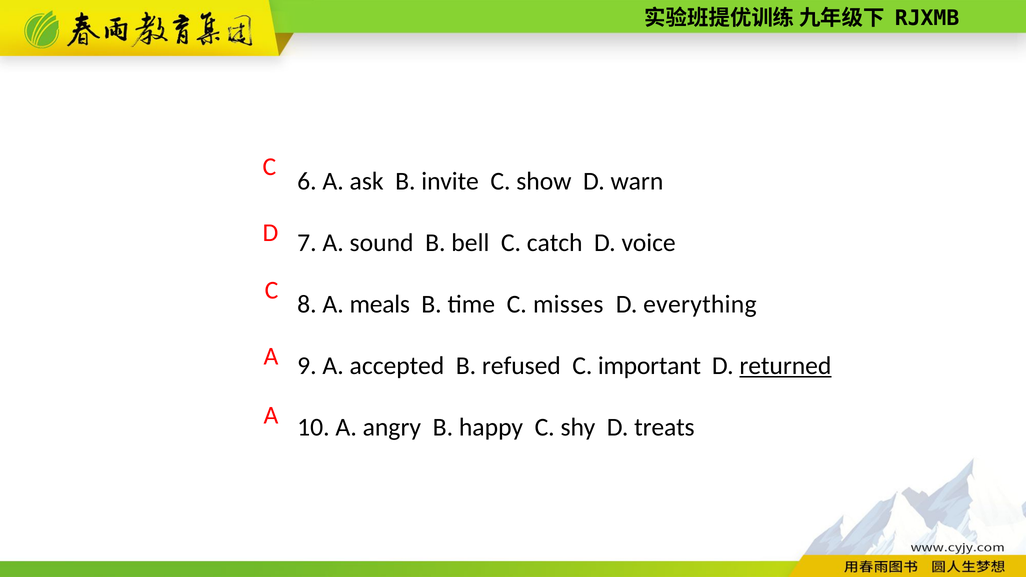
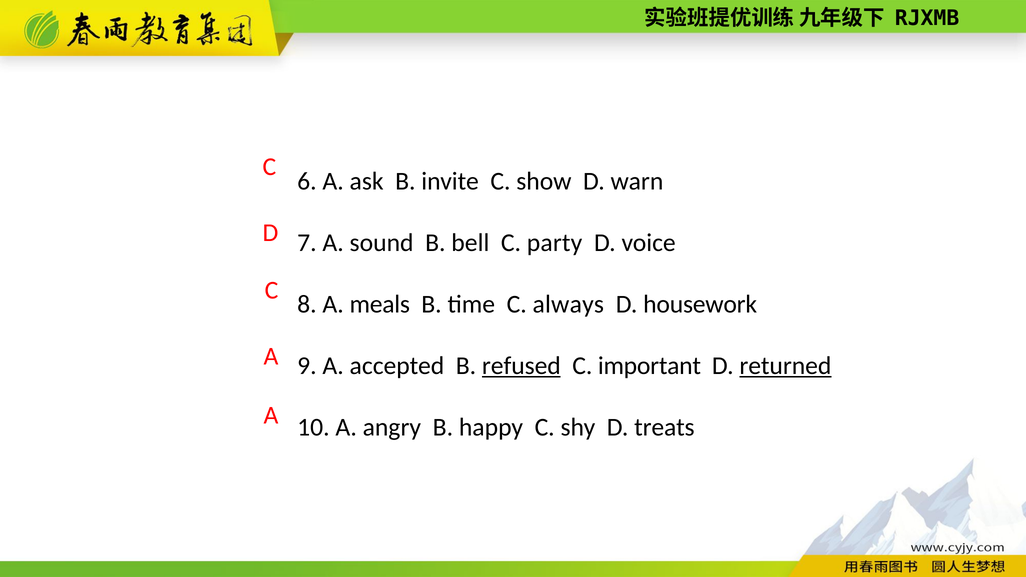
catch: catch -> party (555, 243)
misses: misses -> always (568, 304)
everything: everything -> housework (700, 304)
refused underline: none -> present (521, 366)
